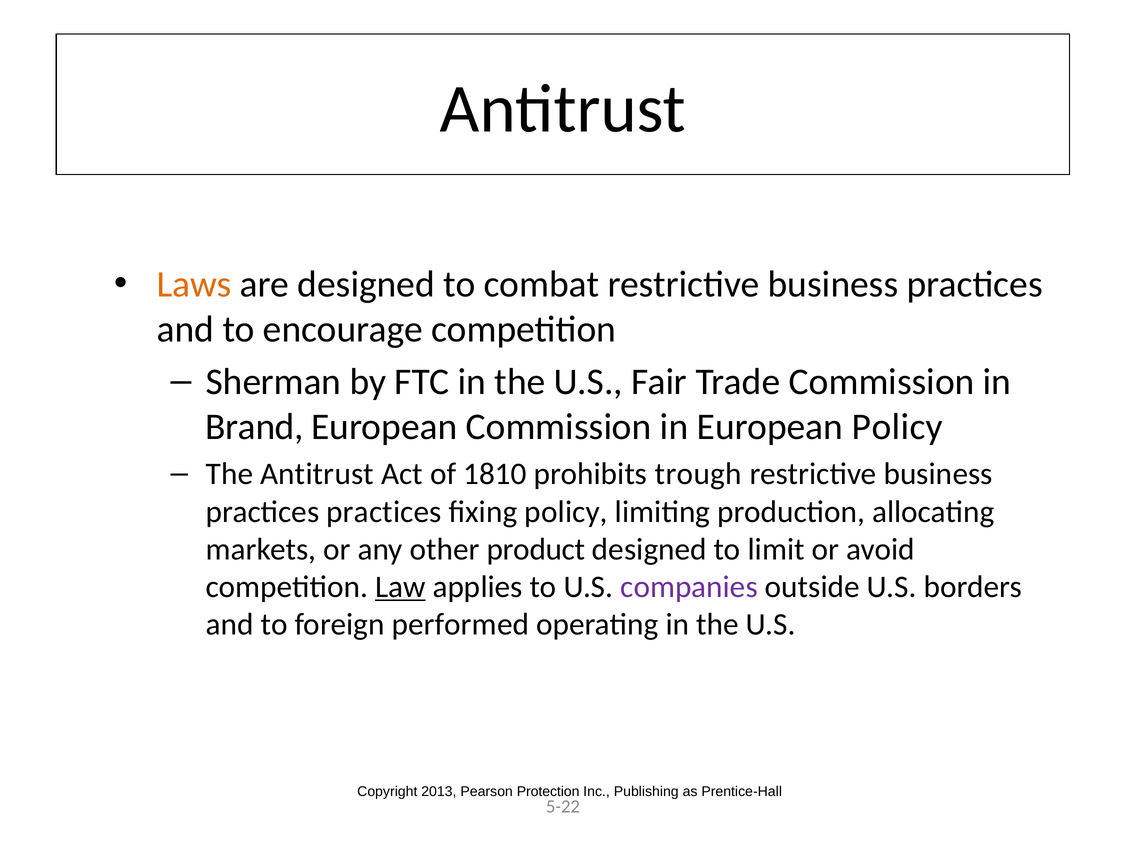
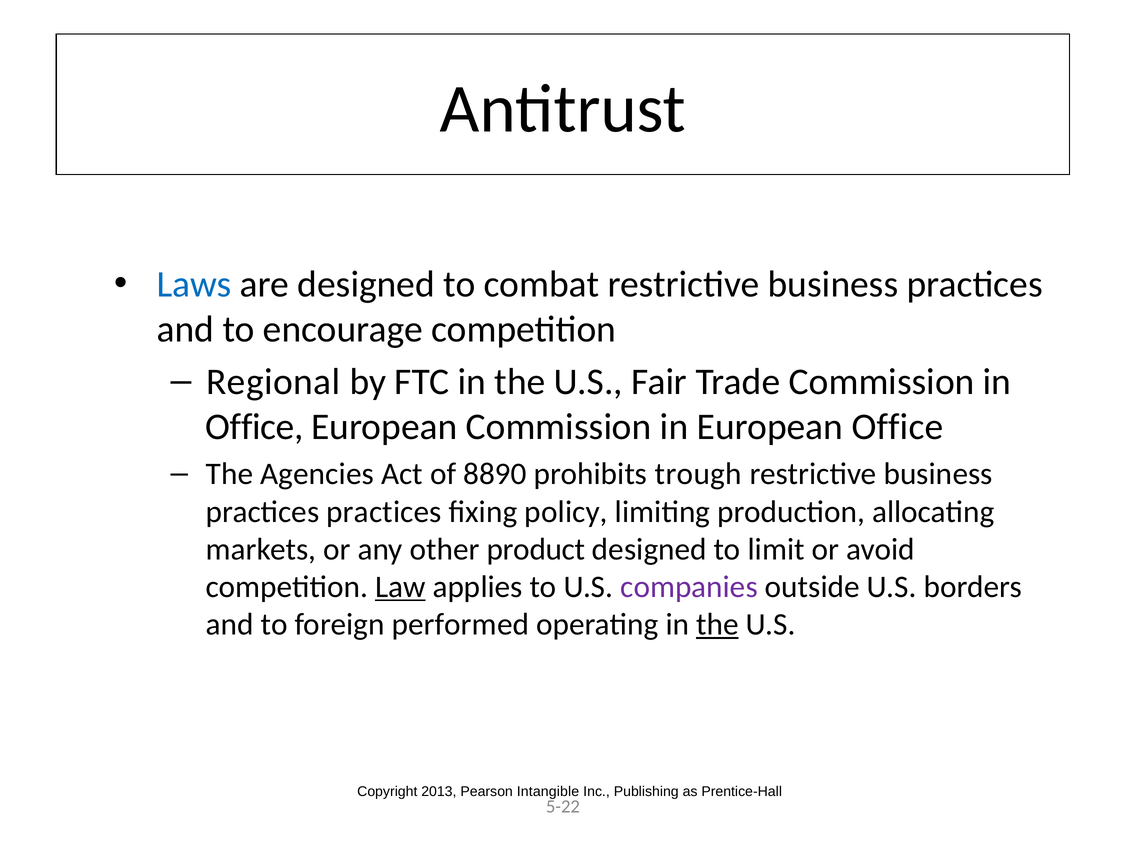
Laws colour: orange -> blue (194, 284)
Sherman: Sherman -> Regional (273, 382)
Brand: Brand -> Office (254, 427)
European Policy: Policy -> Office (897, 427)
The Antitrust: Antitrust -> Agencies (317, 474)
1810: 1810 -> 8890 (495, 474)
the underline: none -> present (717, 624)
Protection: Protection -> Intangible (548, 791)
